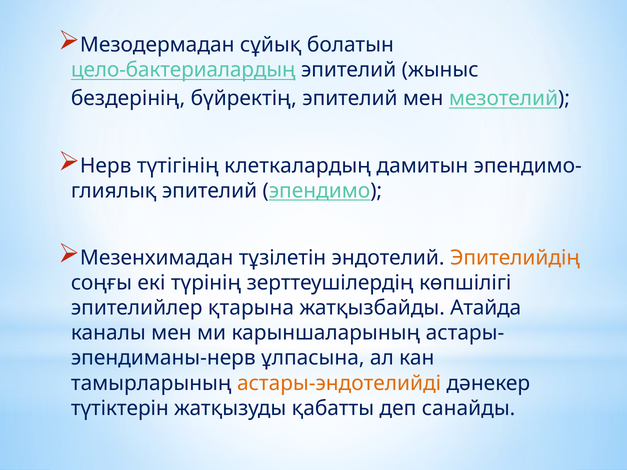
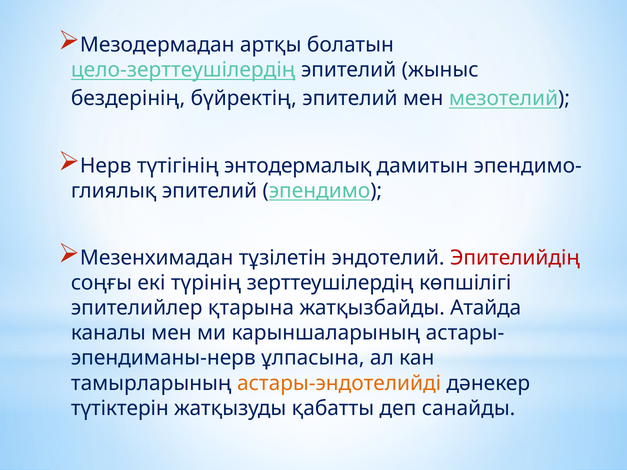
сұйық: сұйық -> артқы (271, 45)
цело-бактериалардың: цело-бактериалардың -> цело-зерттеушілердің (183, 70)
клеткалардың: клеткалардың -> энтодермалық (298, 166)
Эпителийдің colour: orange -> red (515, 258)
